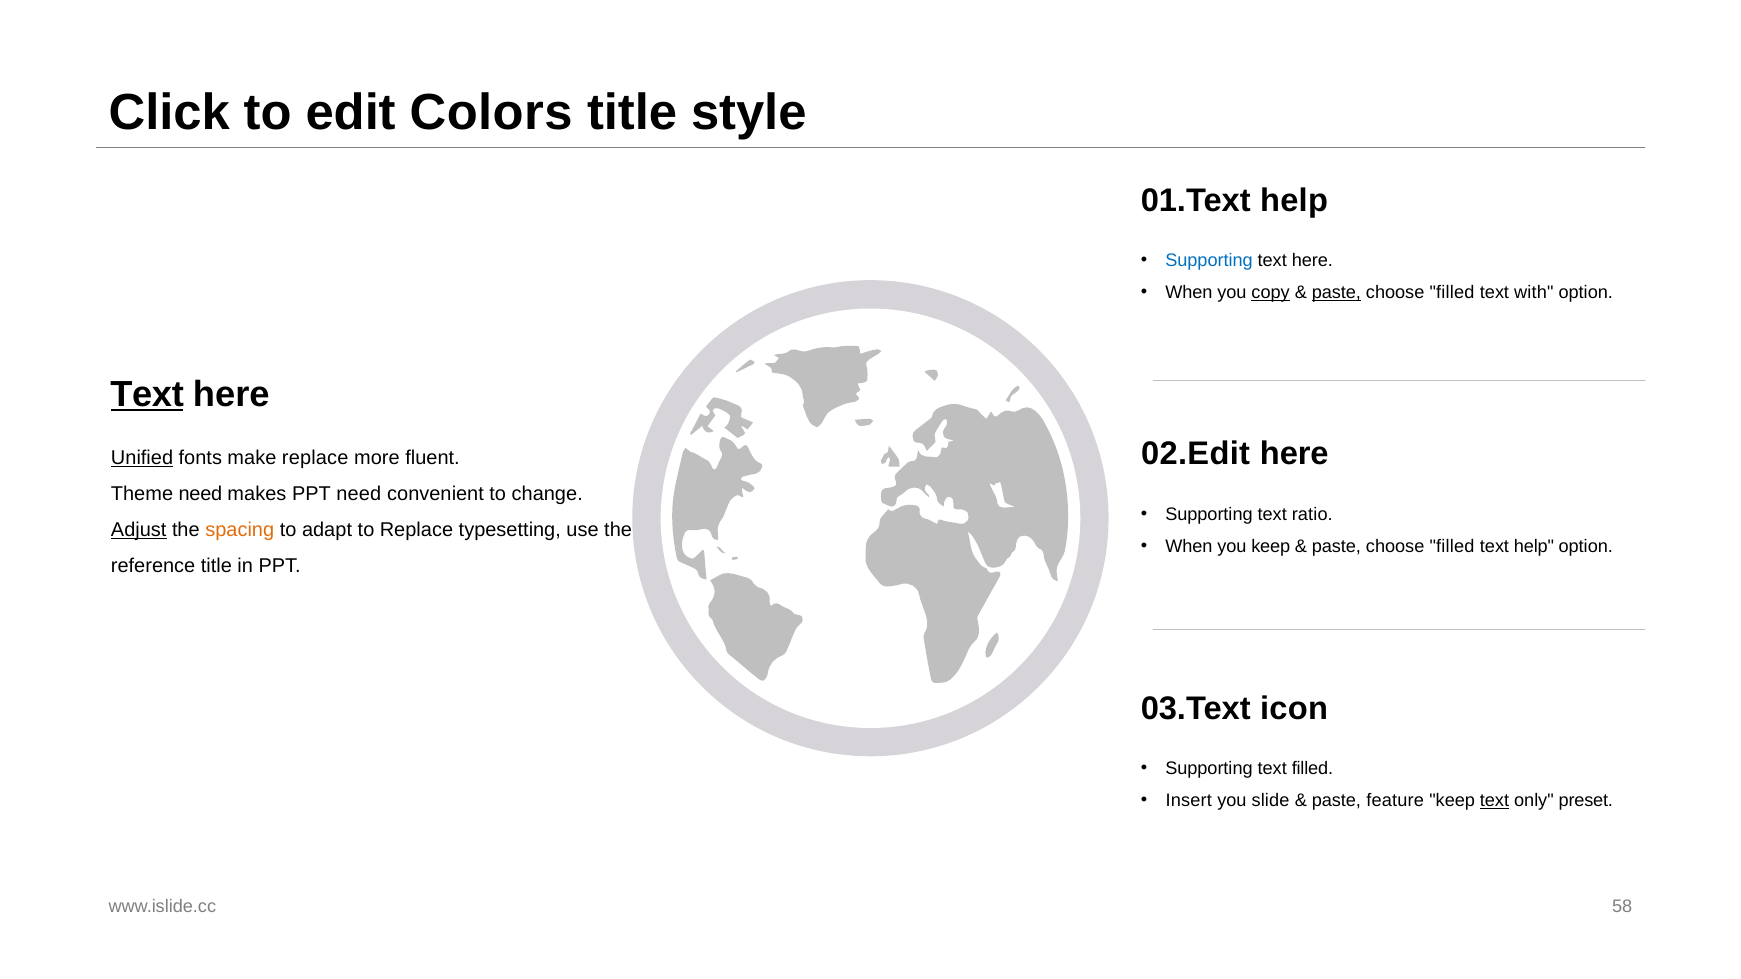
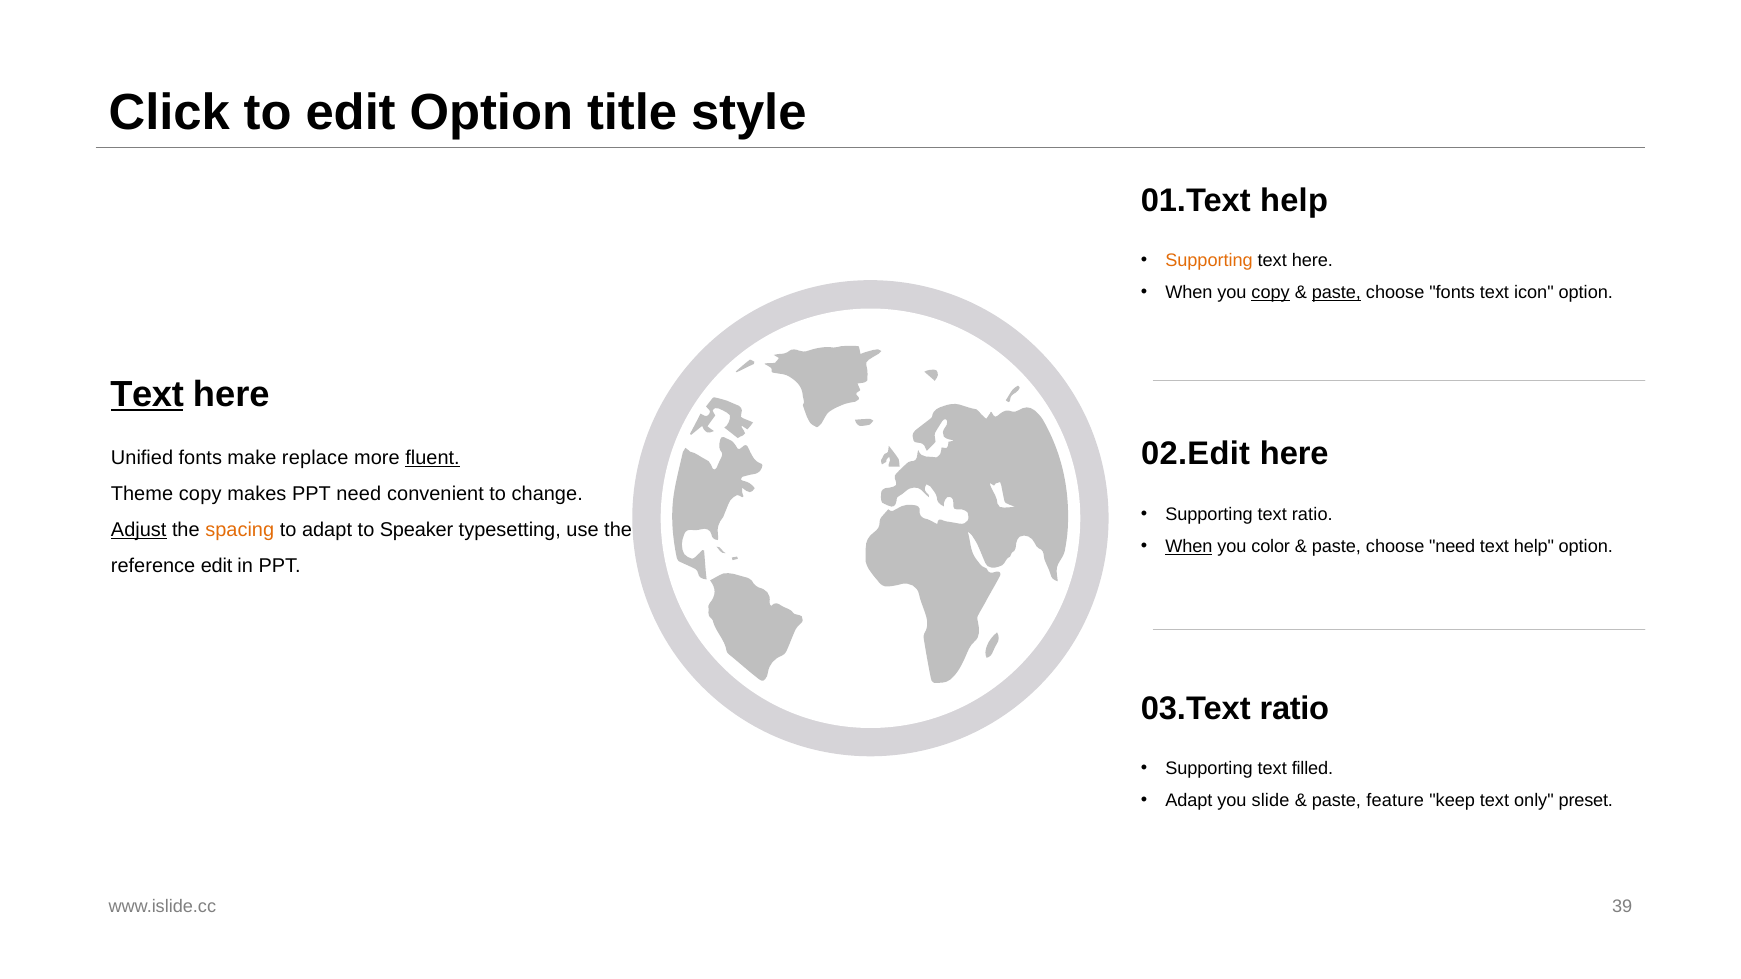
edit Colors: Colors -> Option (491, 113)
Supporting colour: blue -> orange (1209, 260)
filled: filled -> fonts (1452, 293)
with: with -> icon (1534, 293)
Unified underline: present -> none (142, 458)
fluent underline: none -> present (433, 458)
Theme need: need -> copy (200, 494)
to Replace: Replace -> Speaker (417, 530)
When underline: none -> present (1189, 547)
you keep: keep -> color (1271, 547)
filled: filled -> need (1452, 547)
reference title: title -> edit (217, 566)
03.Text icon: icon -> ratio (1294, 708)
Insert: Insert -> Adapt (1189, 801)
text underline: present -> none (1494, 801)
58: 58 -> 39 (1622, 907)
